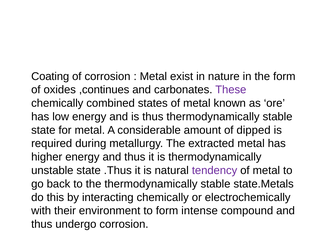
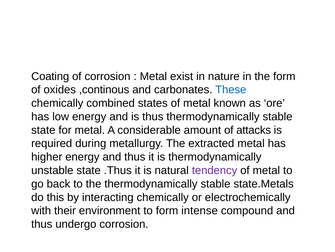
,continues: ,continues -> ,continous (104, 90)
These colour: purple -> blue (231, 90)
dipped: dipped -> attacks (254, 130)
